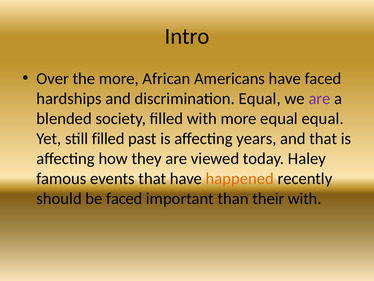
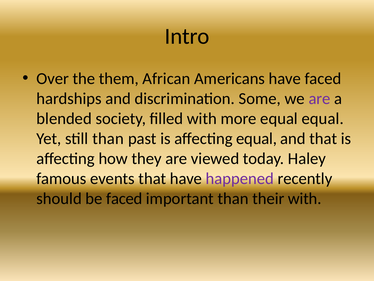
the more: more -> them (119, 78)
discrimination Equal: Equal -> Some (260, 98)
still filled: filled -> than (108, 138)
affecting years: years -> equal (256, 138)
happened colour: orange -> purple (240, 178)
